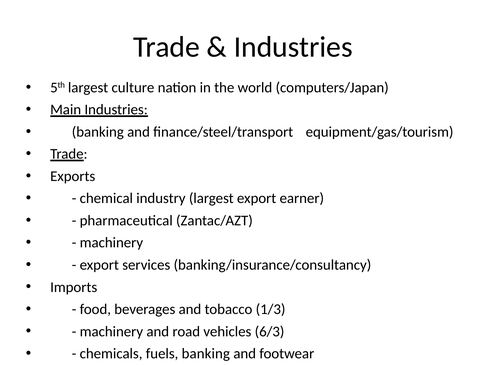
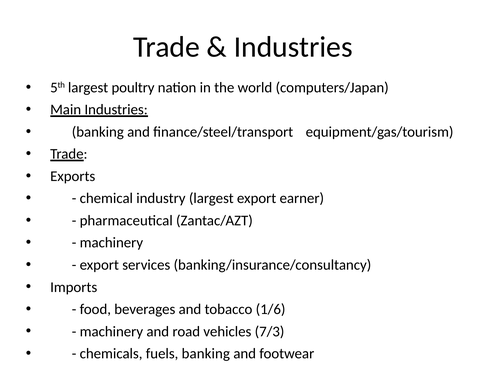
culture: culture -> poultry (133, 87)
1/3: 1/3 -> 1/6 (271, 309)
6/3: 6/3 -> 7/3 (270, 331)
